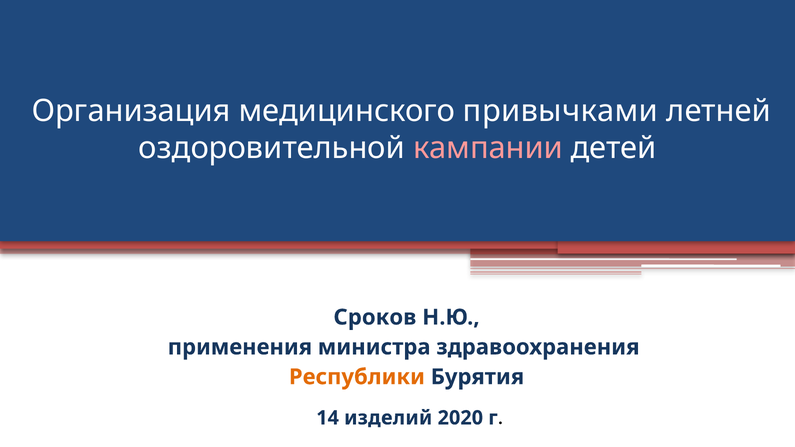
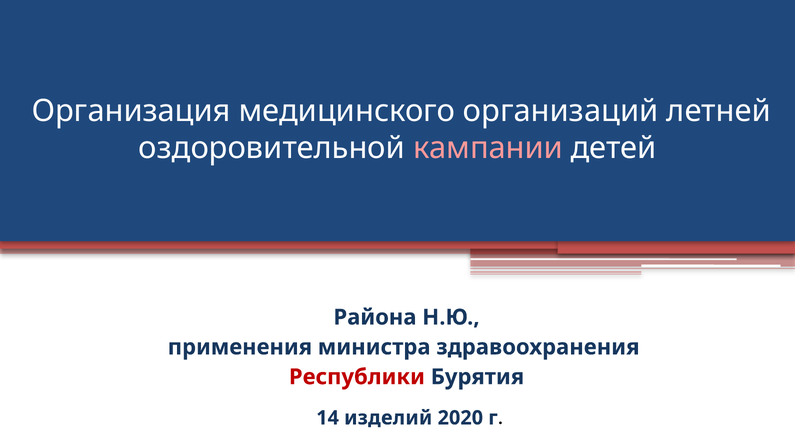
привычками: привычками -> организаций (561, 111)
Сроков: Сроков -> Района (375, 317)
Республики colour: orange -> red (357, 377)
